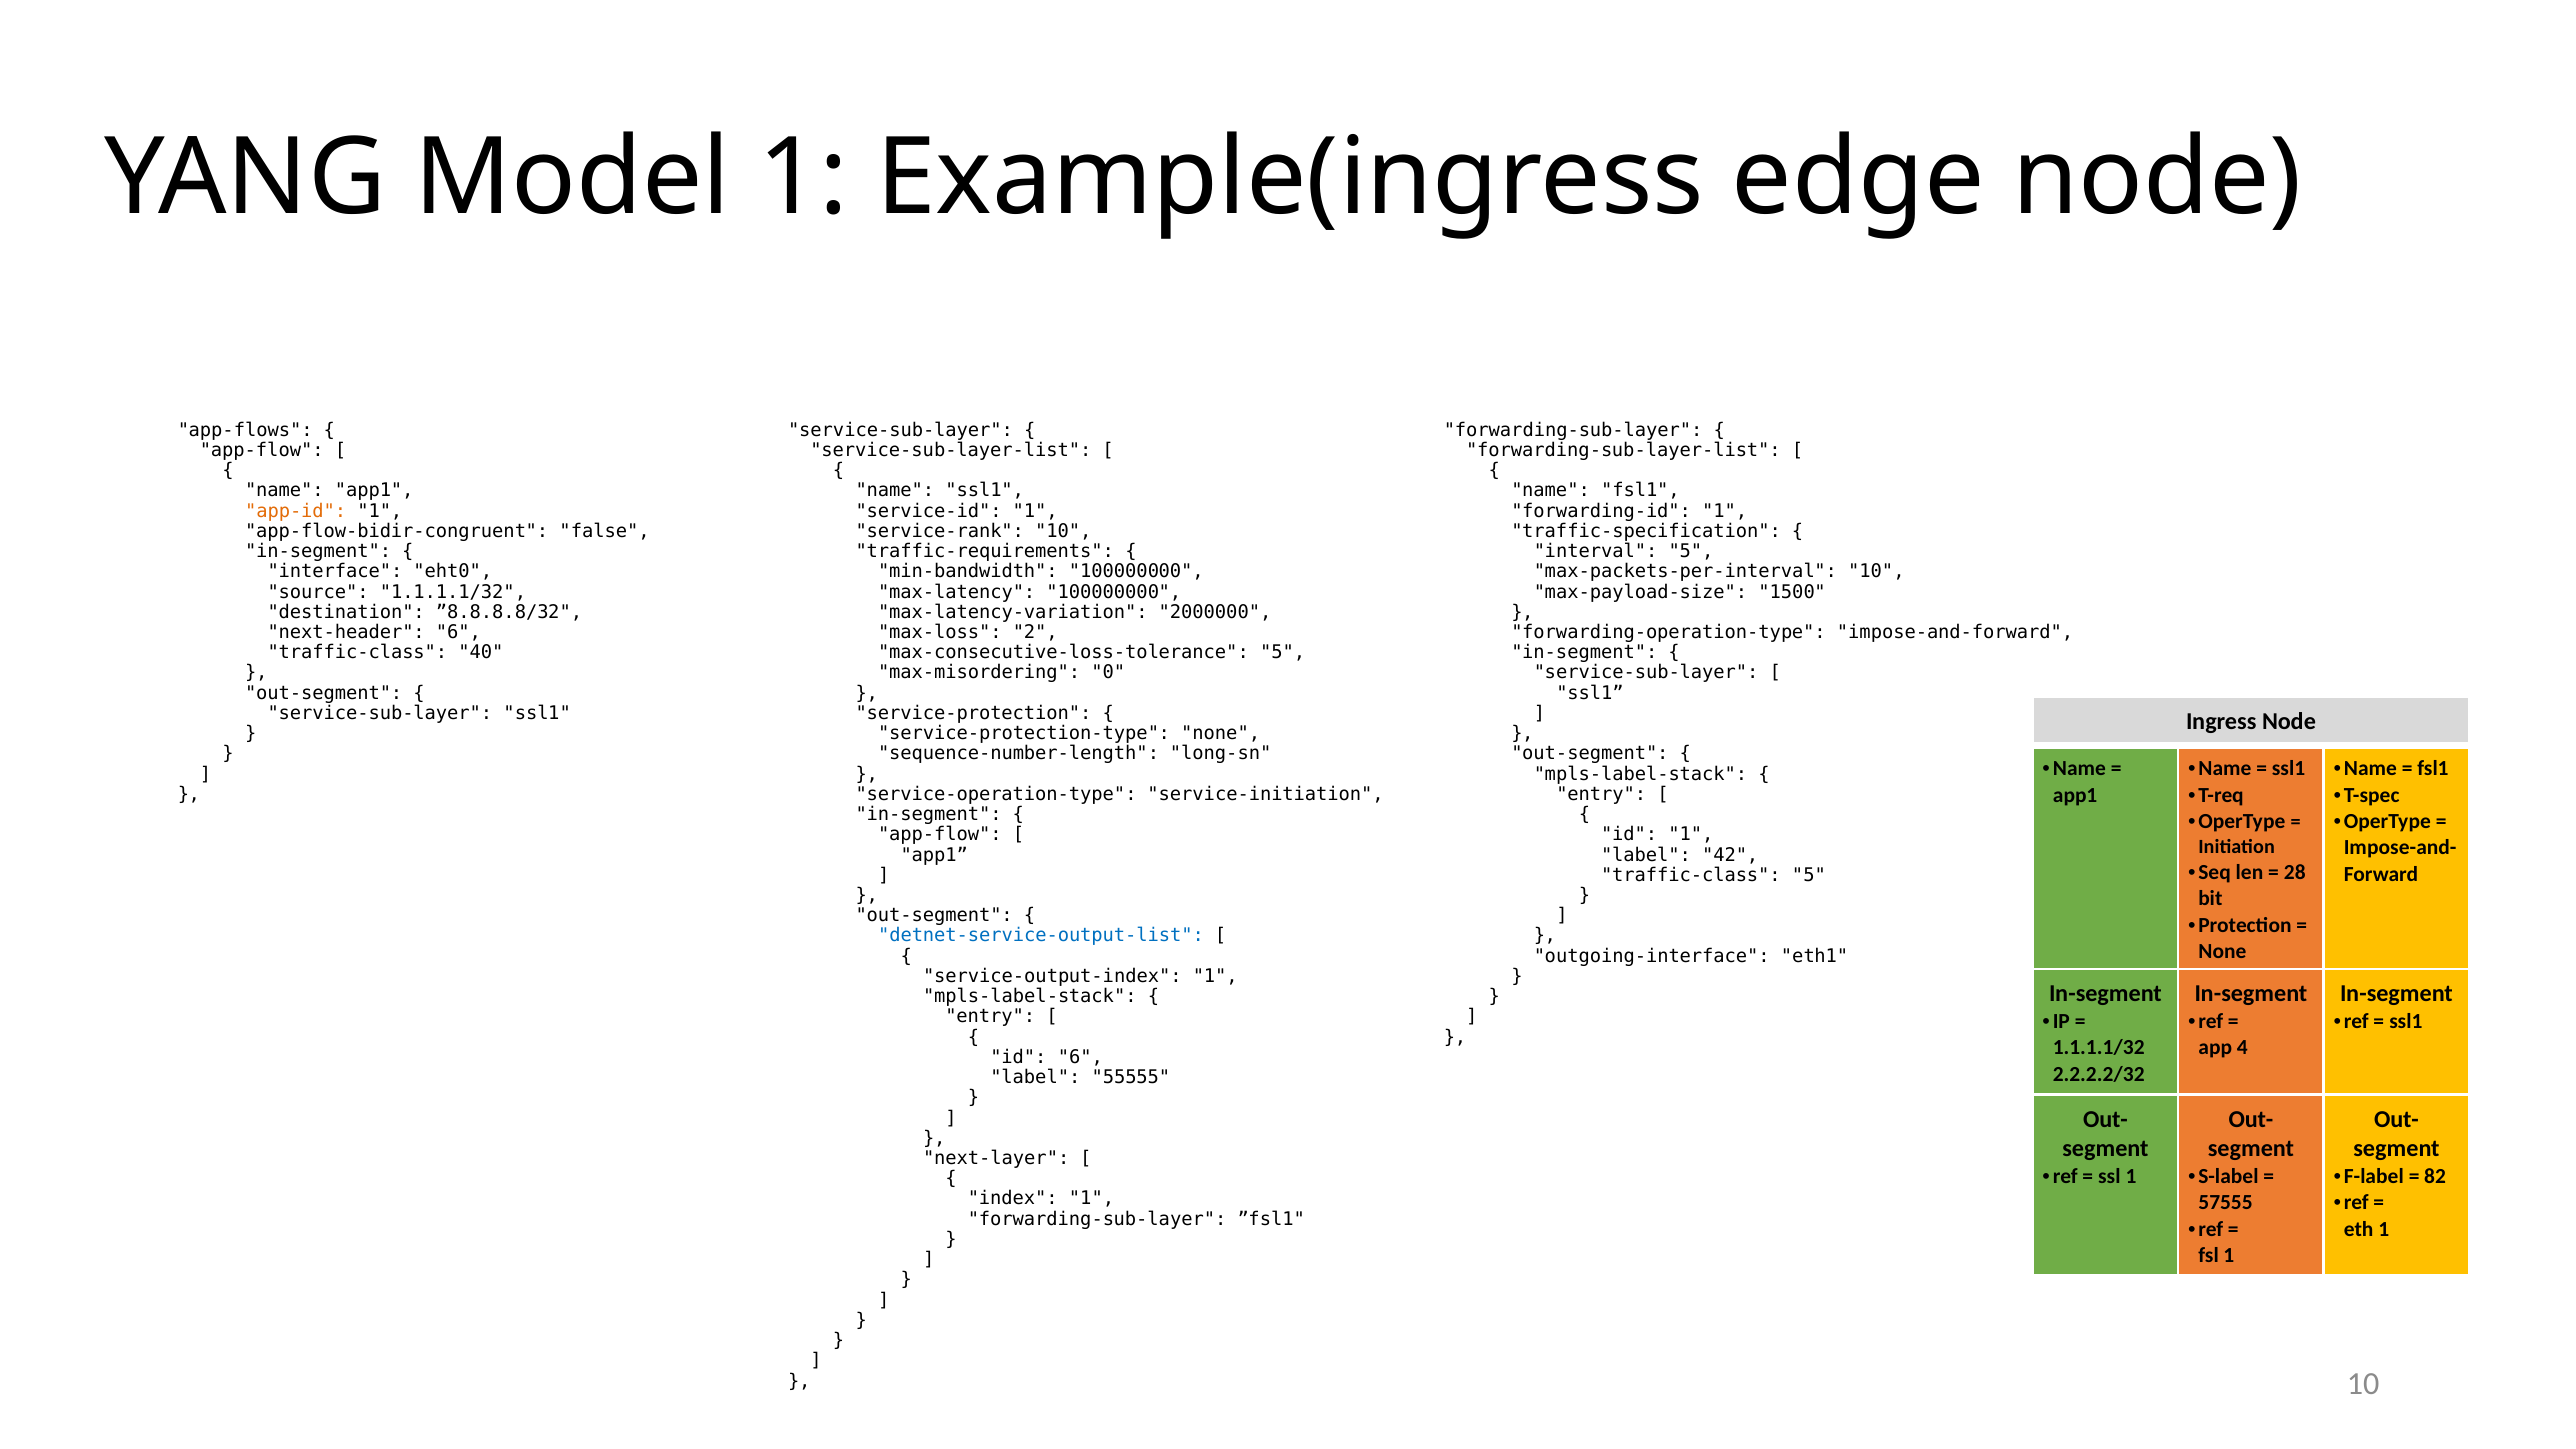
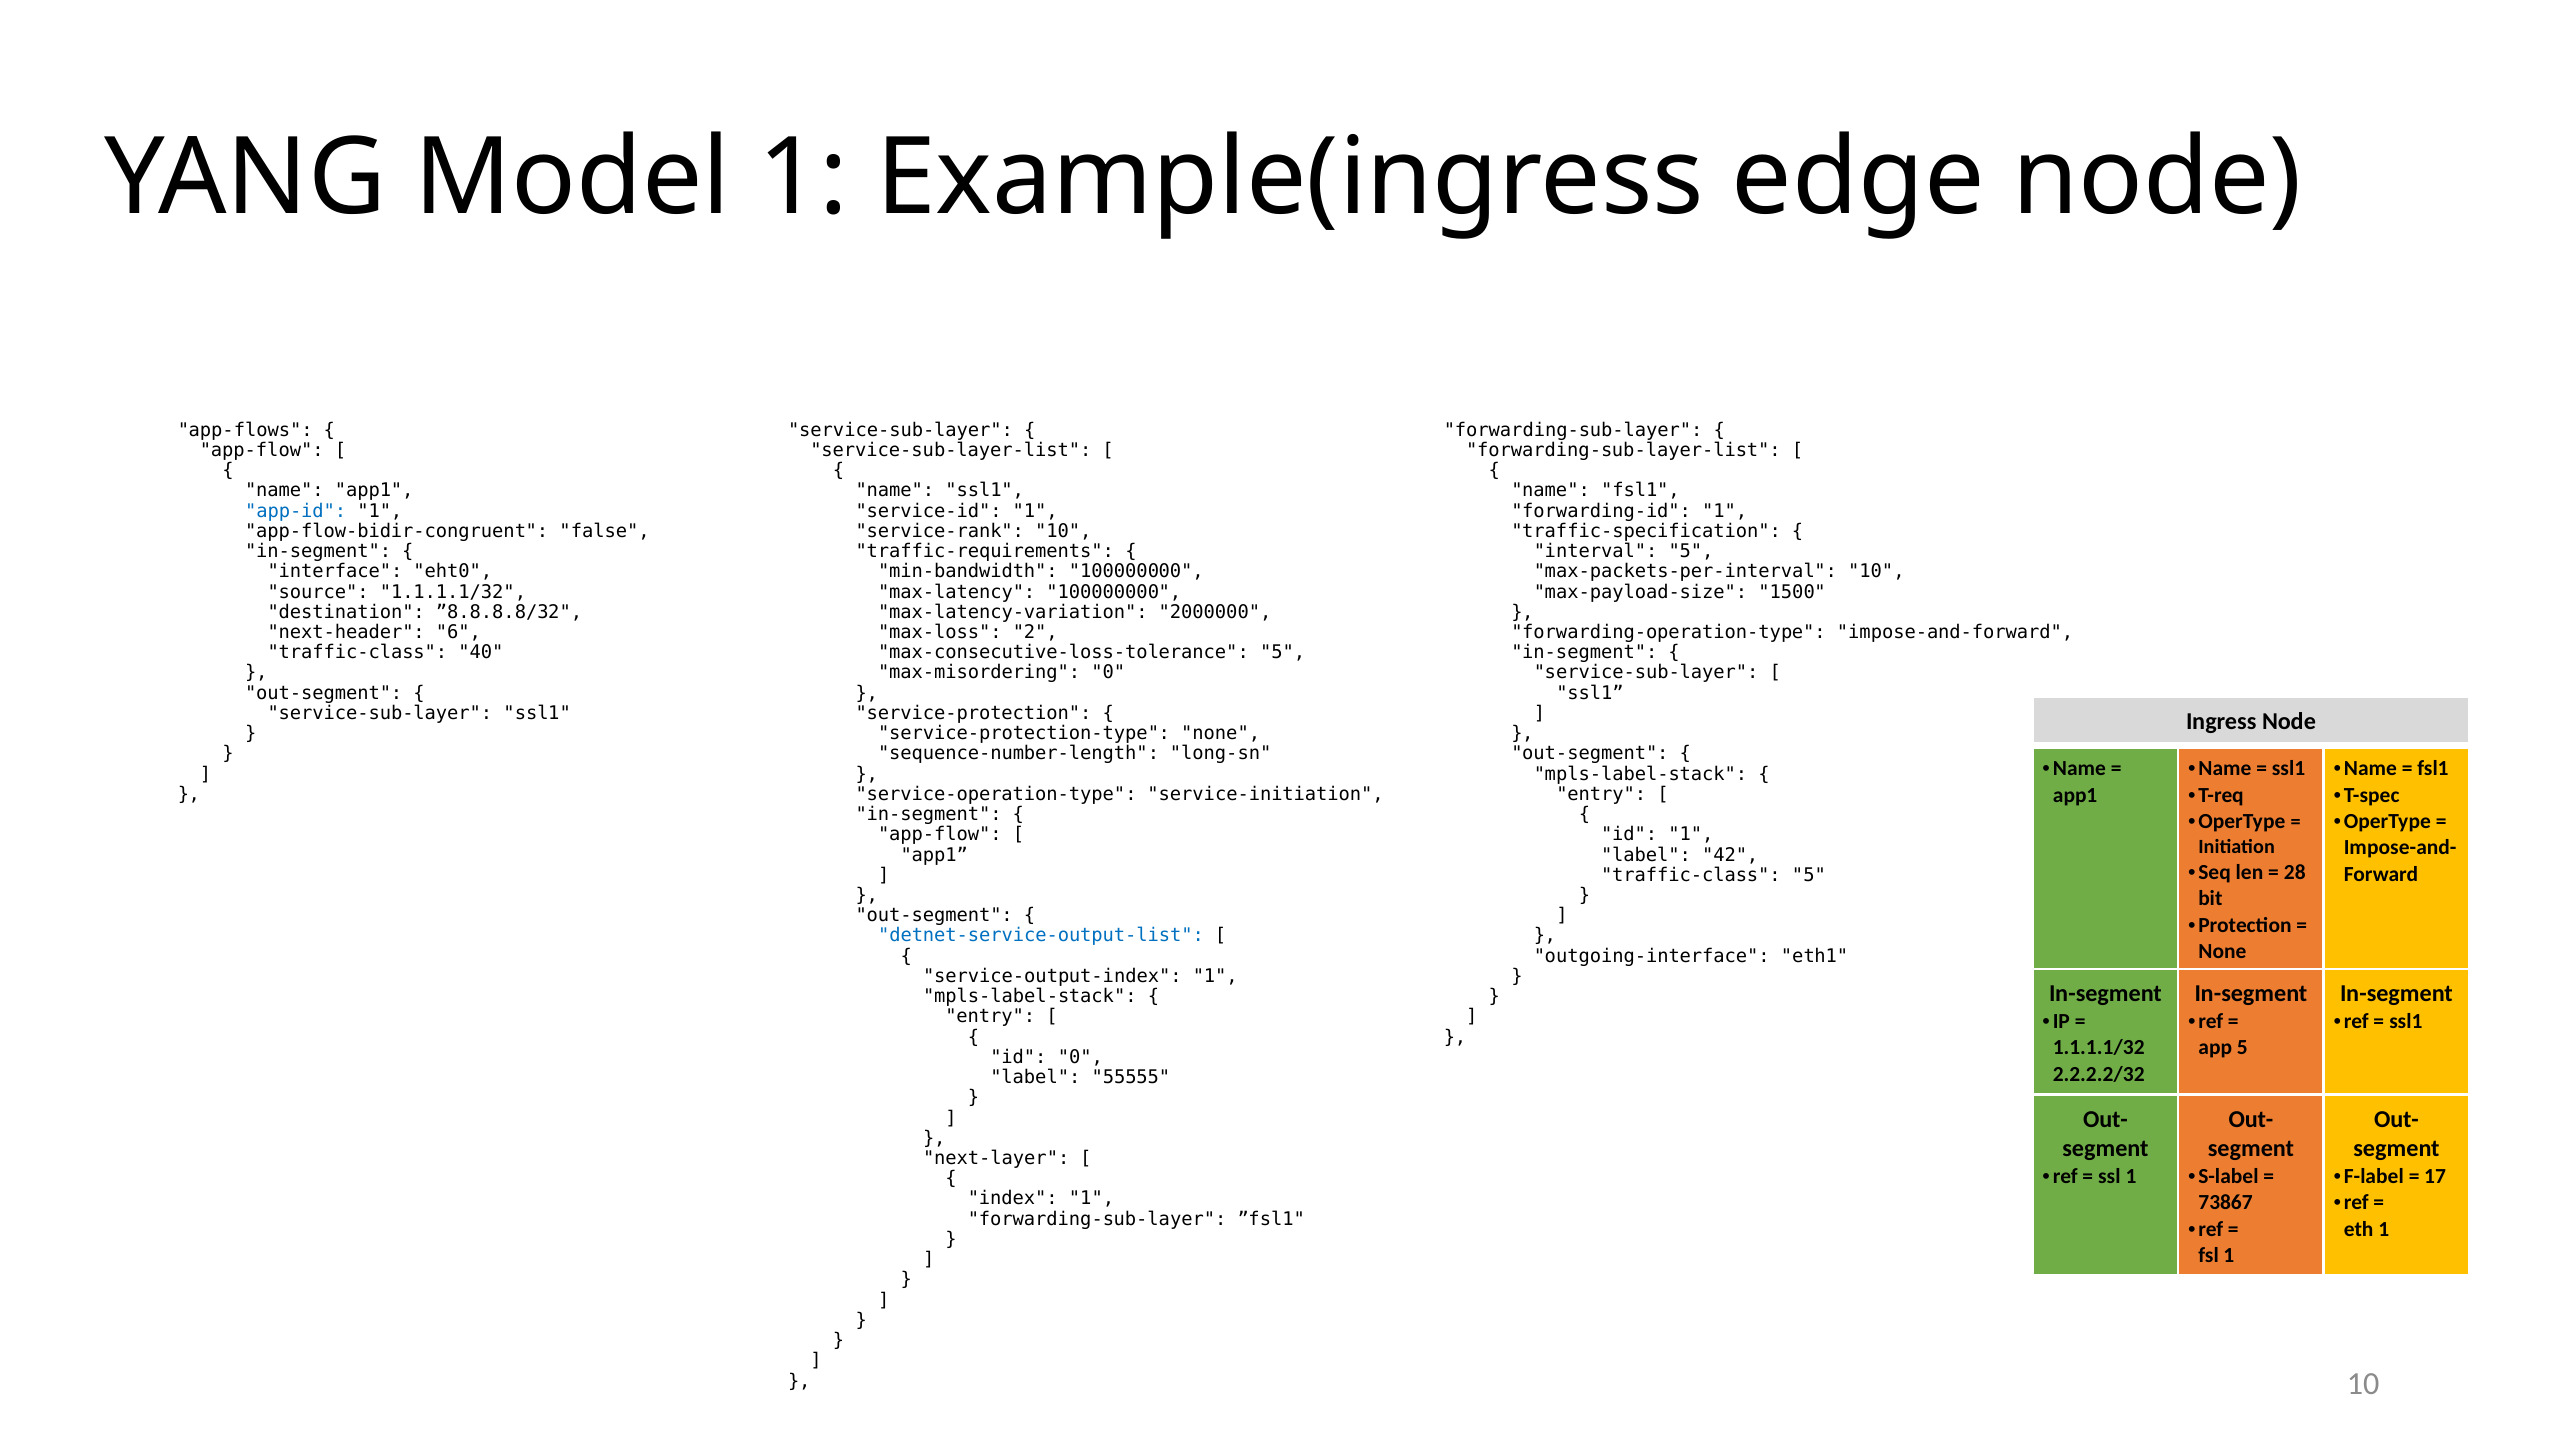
app-id colour: orange -> blue (296, 511)
app 4: 4 -> 5 (2242, 1048)
id 6: 6 -> 0 (1080, 1057)
82: 82 -> 17 (2435, 1176)
57555: 57555 -> 73867 (2226, 1203)
